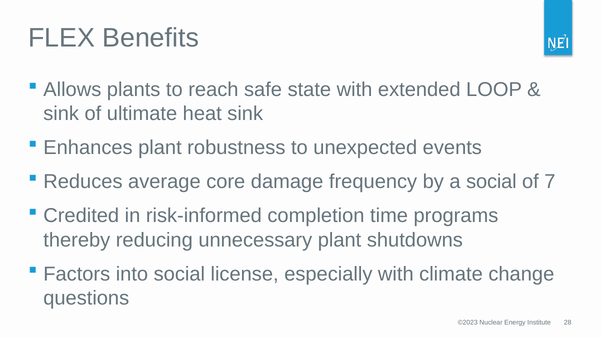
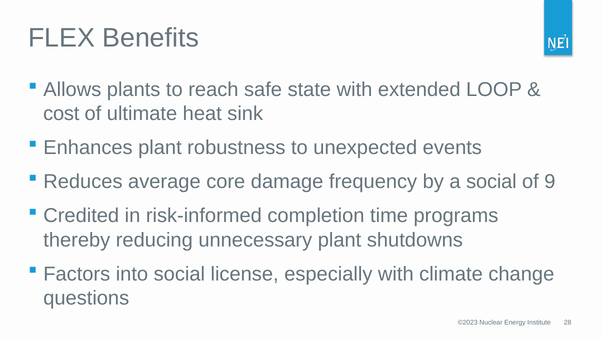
sink: sink -> cost (61, 114)
7: 7 -> 9 (550, 182)
